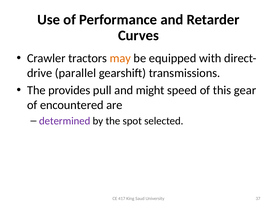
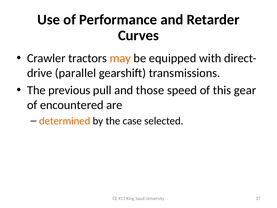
provides: provides -> previous (69, 90)
might: might -> those (150, 90)
determined colour: purple -> orange (65, 121)
spot: spot -> case (132, 121)
